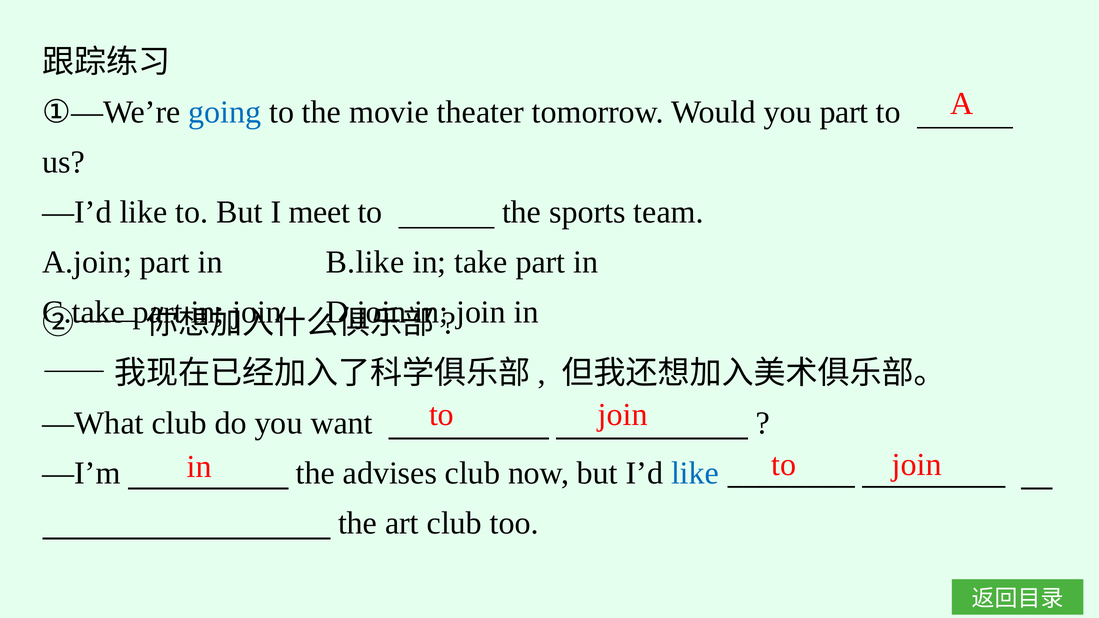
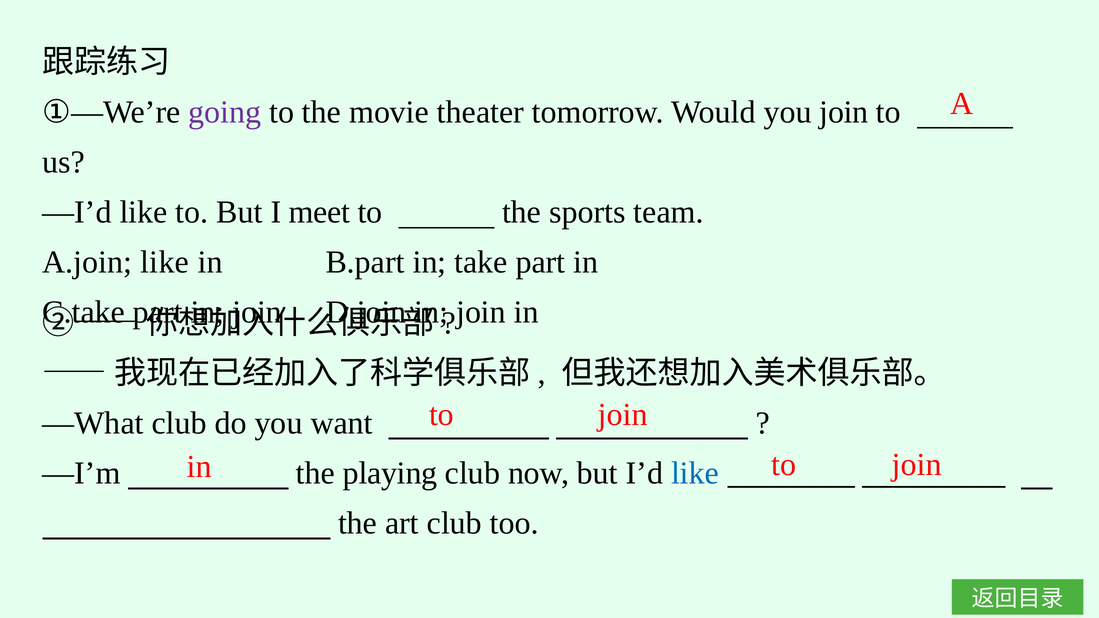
going colour: blue -> purple (225, 112)
you part: part -> join (844, 112)
A.join part: part -> like (165, 262)
B.like: B.like -> B.part (365, 262)
advises: advises -> playing (390, 473)
